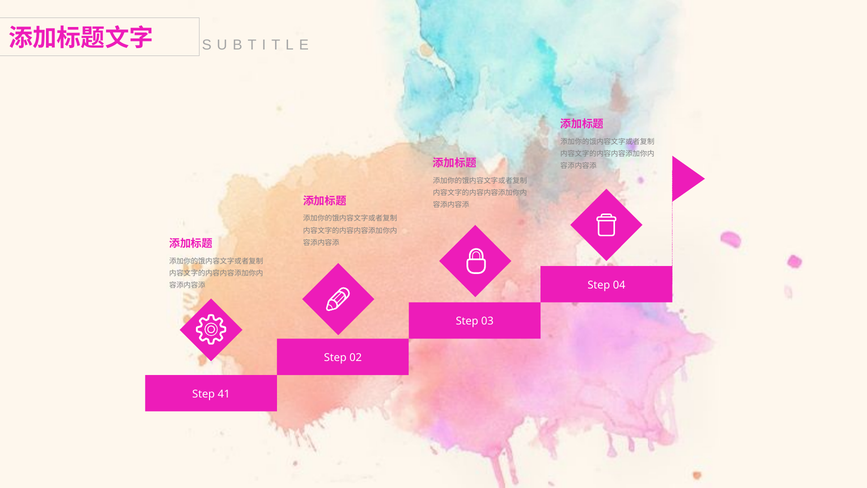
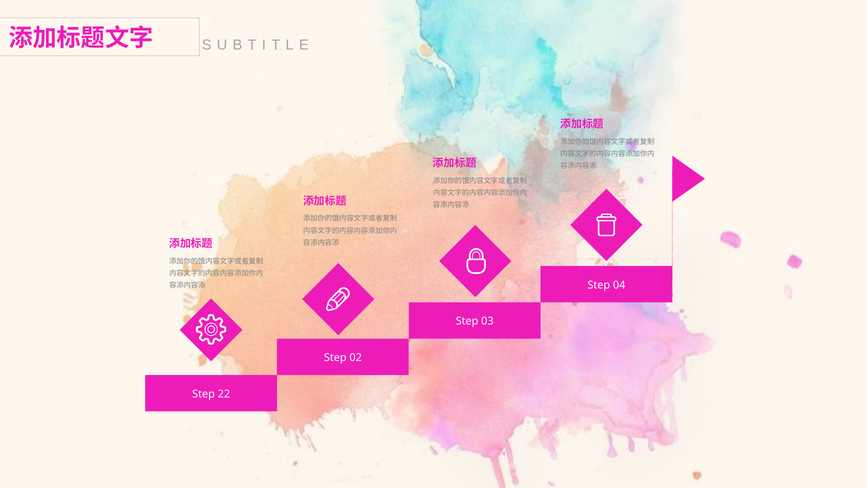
41: 41 -> 22 (224, 394)
